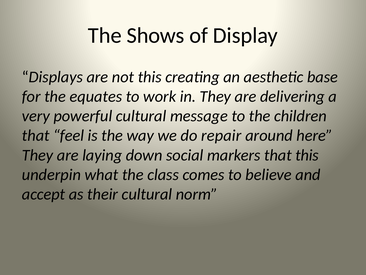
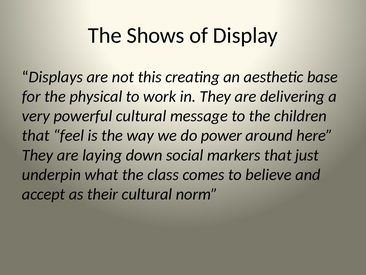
equates: equates -> physical (96, 96)
repair: repair -> power (221, 135)
that this: this -> just (307, 155)
